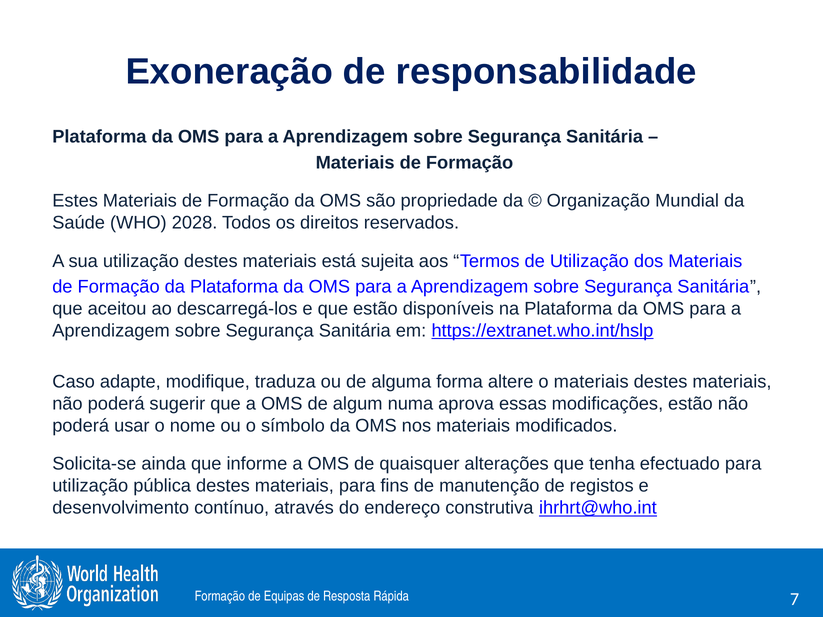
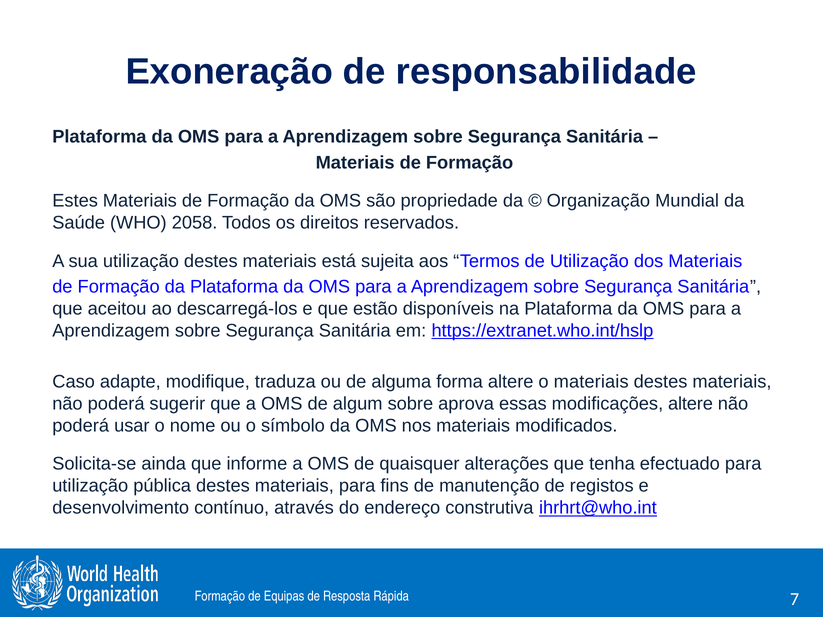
2028: 2028 -> 2058 (195, 223)
algum numa: numa -> sobre (410, 404)
modificações estão: estão -> altere (691, 404)
